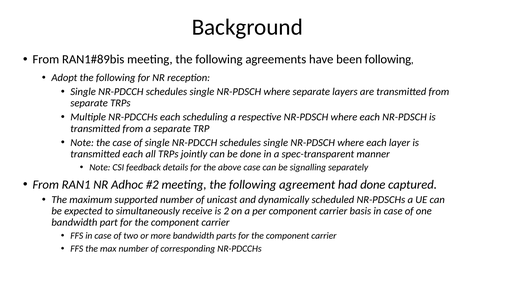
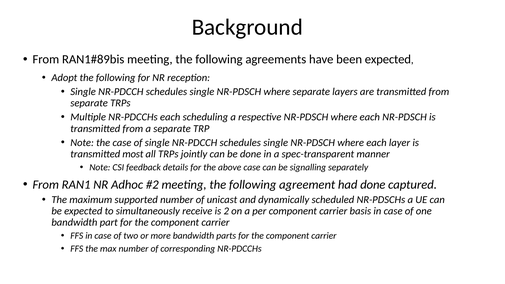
been following: following -> expected (388, 60)
transmitted each: each -> most (133, 154)
